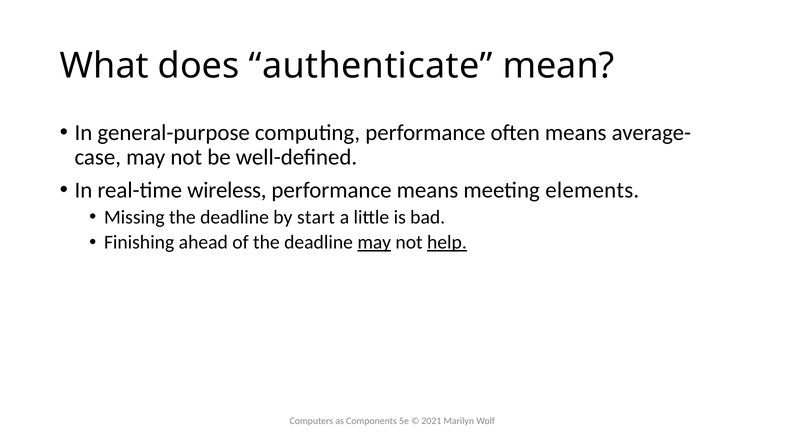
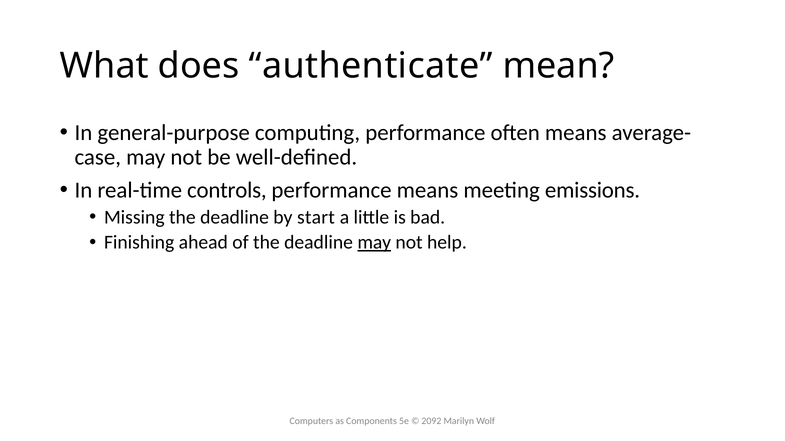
wireless: wireless -> controls (227, 190)
elements: elements -> emissions (592, 190)
help underline: present -> none (447, 243)
2021: 2021 -> 2092 (431, 422)
